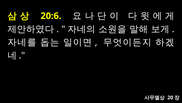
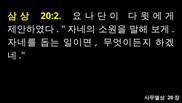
20:6: 20:6 -> 20:2 (51, 16)
